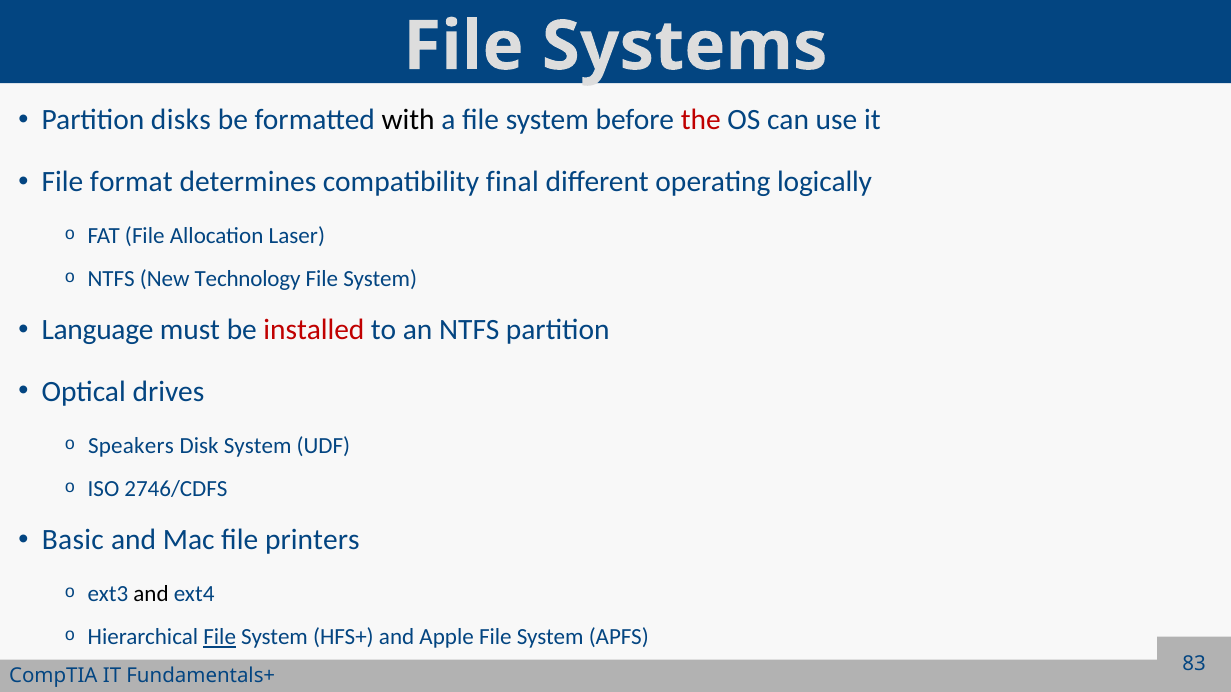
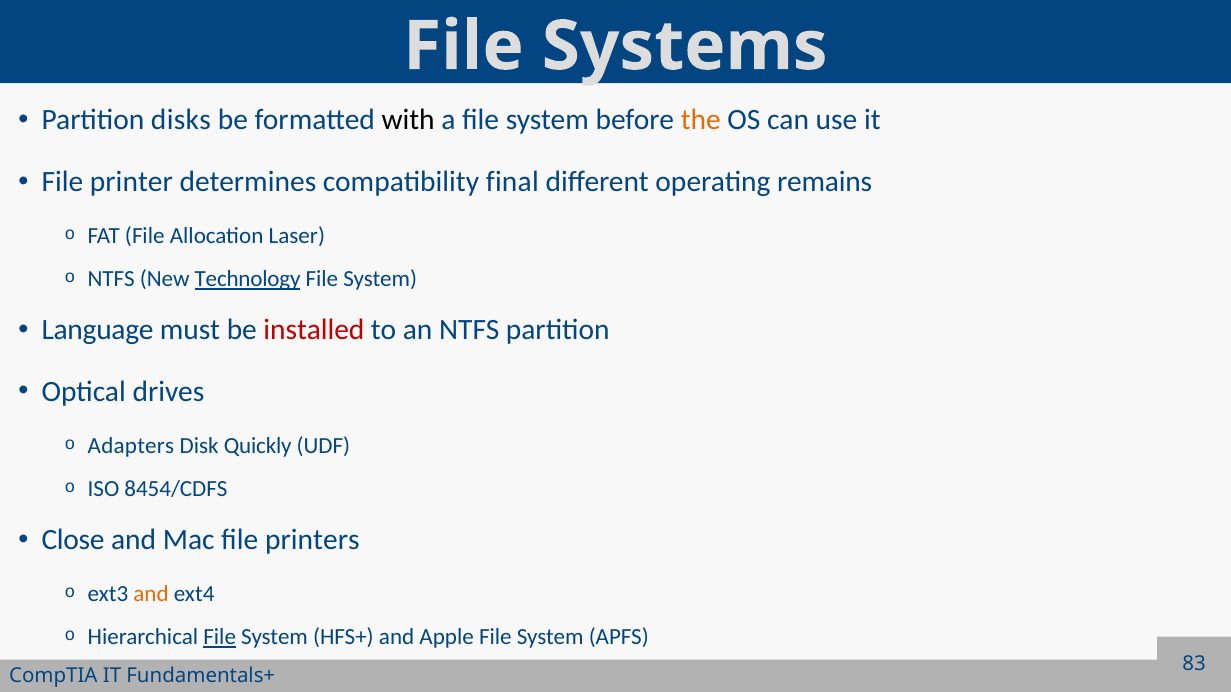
the colour: red -> orange (701, 120)
format: format -> printer (131, 182)
logically: logically -> remains (825, 182)
Technology underline: none -> present (248, 279)
Speakers: Speakers -> Adapters (131, 446)
Disk System: System -> Quickly (258, 446)
2746/CDFS: 2746/CDFS -> 8454/CDFS (176, 490)
Basic: Basic -> Close (73, 540)
and colour: black -> orange (151, 595)
